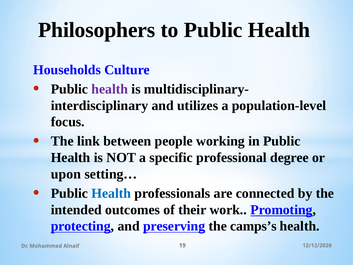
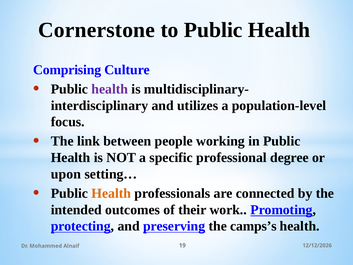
Philosophers: Philosophers -> Cornerstone (97, 30)
Households: Households -> Comprising (67, 70)
Health colour: blue -> orange (111, 193)
